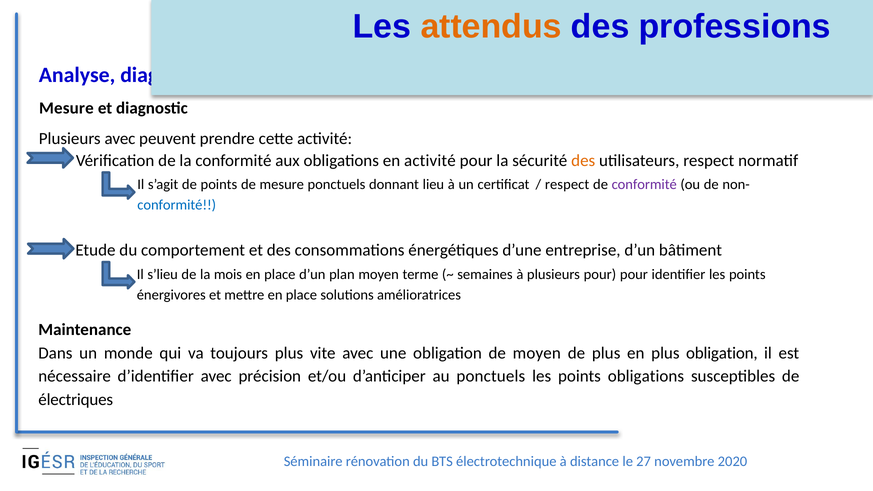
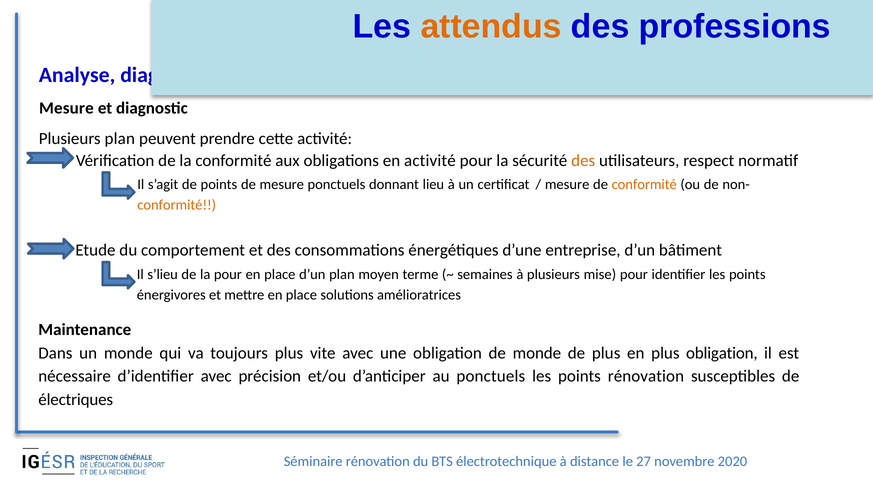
Plusieurs avec: avec -> plan (120, 139)
respect: respect -> mesure (567, 185)
conformité colour: purple -> orange (644, 185)
conformité colour: blue -> orange (177, 205)
la mois: mois -> pour (228, 274)
plusieurs pour: pour -> mise (600, 274)
de moyen: moyen -> monde (537, 353)
points obligations: obligations -> rénovation (646, 376)
